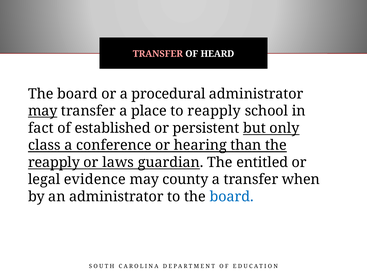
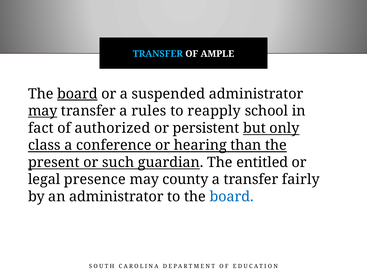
TRANSFER colour: pink -> light blue (158, 54)
HEARD: HEARD -> AMPLE (217, 54)
board underline: none -> present (77, 94)
procedural: procedural -> suspended (168, 94)
place: place -> rules (149, 111)
established: established -> authorized (112, 128)
reapply: reapply -> present (54, 162)
laws: laws -> such (118, 162)
evidence: evidence -> presence (95, 180)
when: when -> fairly (301, 180)
